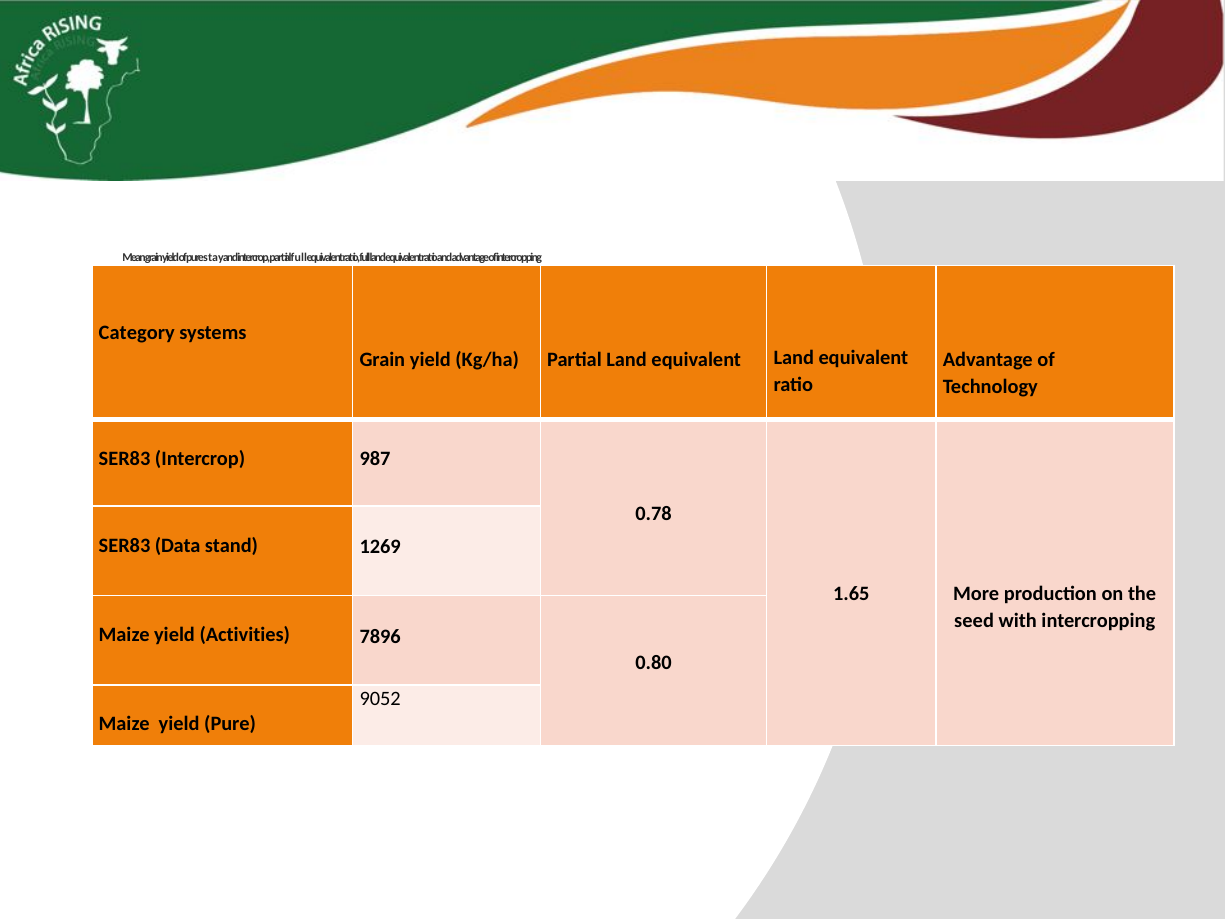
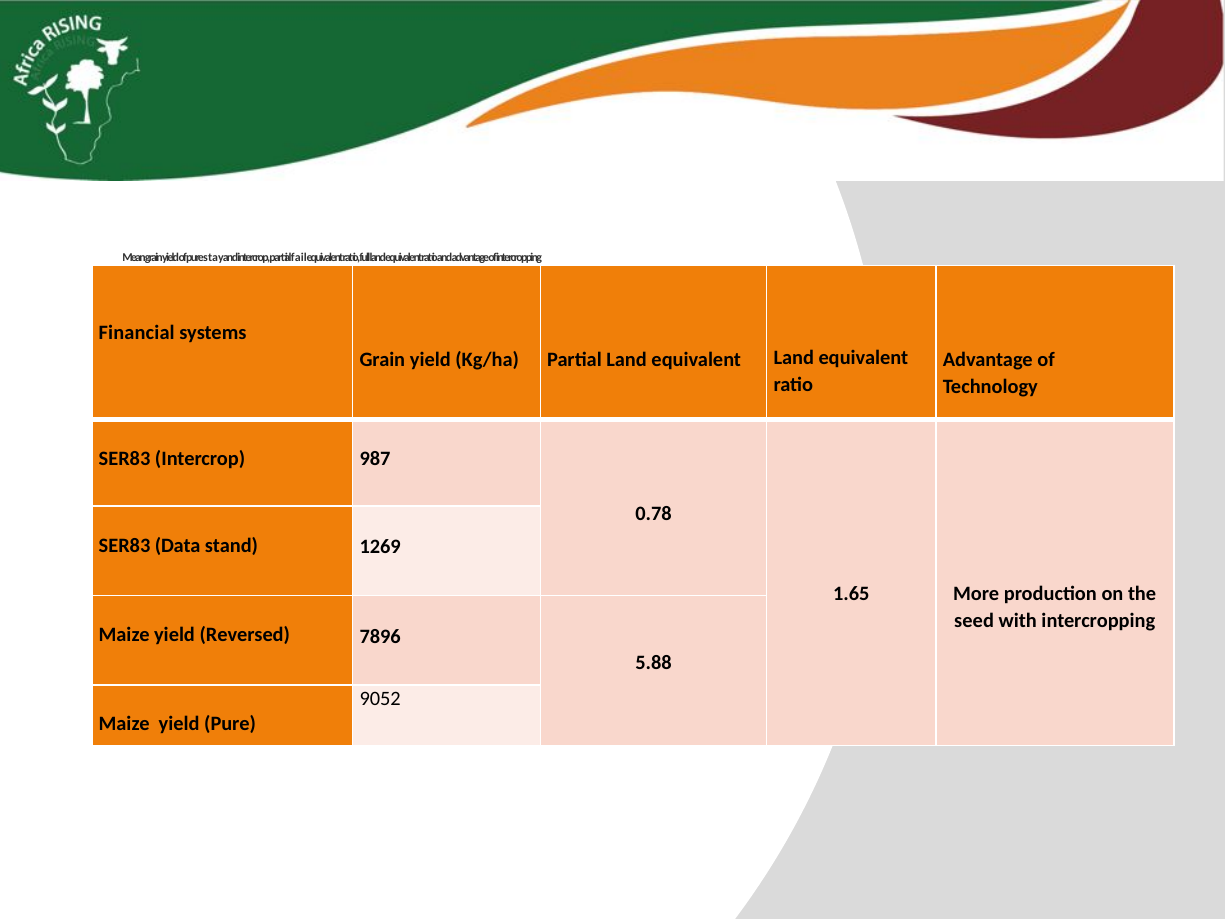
partial full: full -> fail (299, 258)
Category: Category -> Financial (137, 333)
Activities: Activities -> Reversed (245, 635)
0.80: 0.80 -> 5.88 (654, 663)
